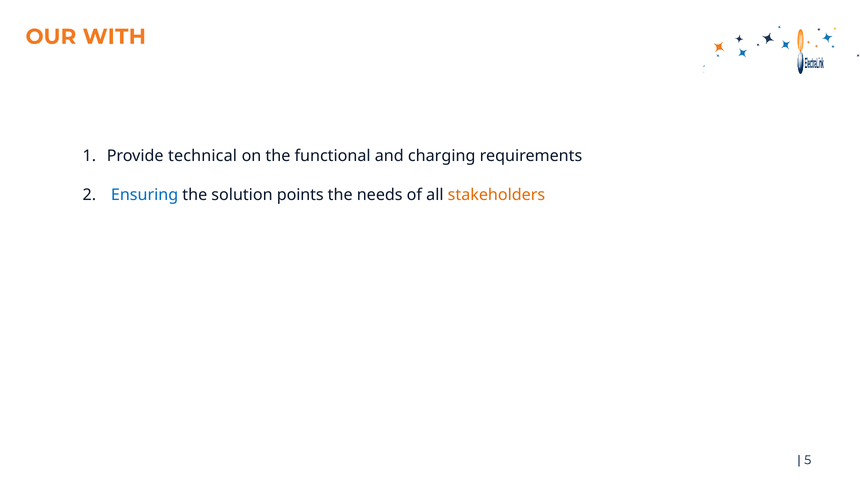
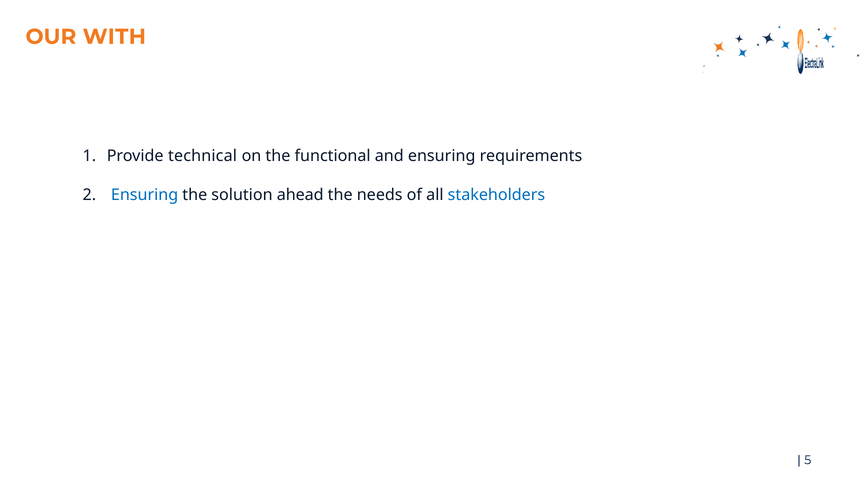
and charging: charging -> ensuring (442, 156)
points: points -> ahead (300, 195)
stakeholders colour: orange -> blue (496, 195)
